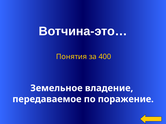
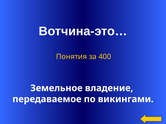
поражение: поражение -> викингами (126, 100)
